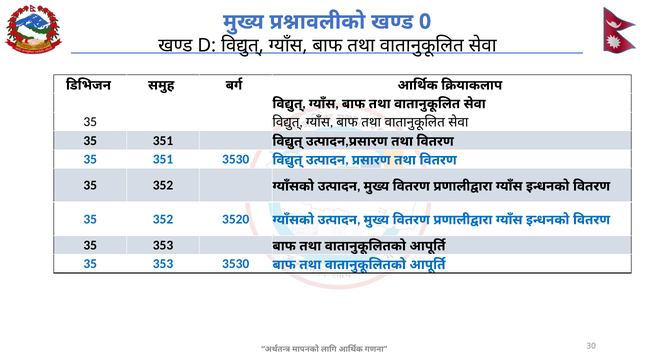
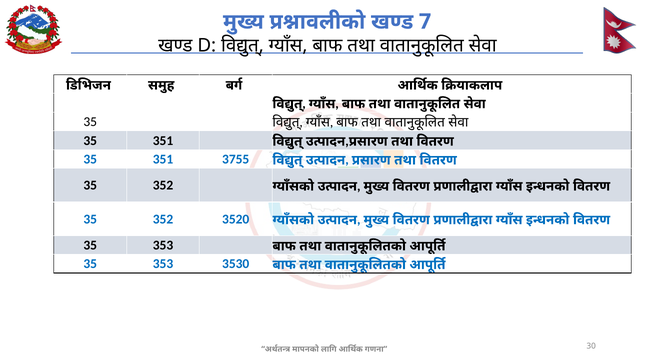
0: 0 -> 7 (425, 22)
351 3530: 3530 -> 3755 (236, 159)
